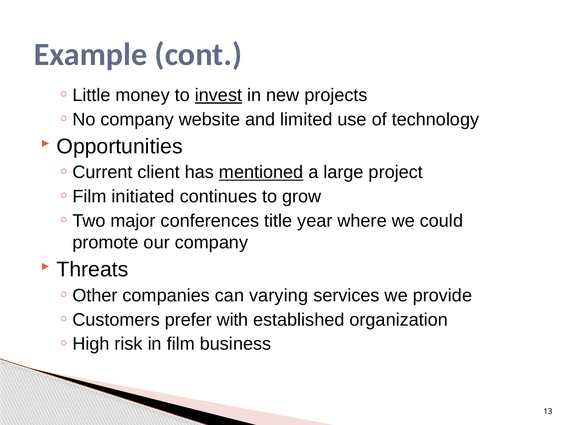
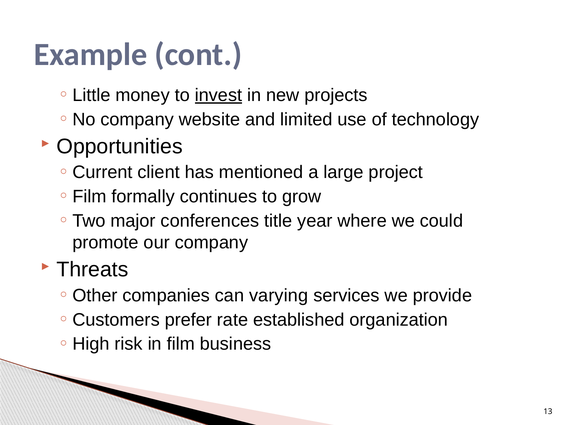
mentioned underline: present -> none (261, 172)
initiated: initiated -> formally (143, 196)
with: with -> rate (232, 319)
